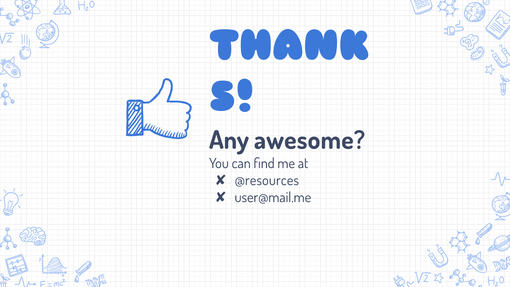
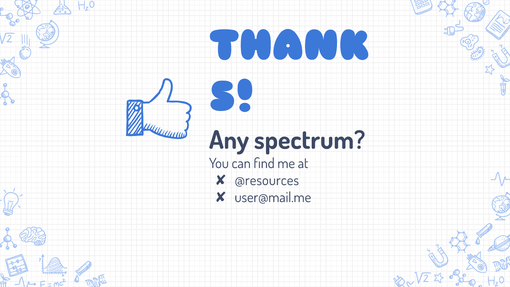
awesome: awesome -> spectrum (310, 140)
